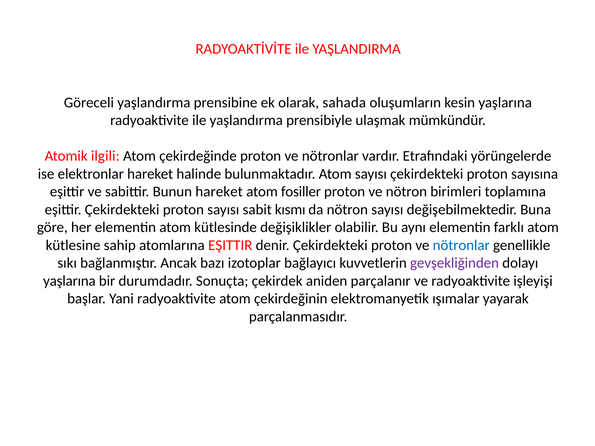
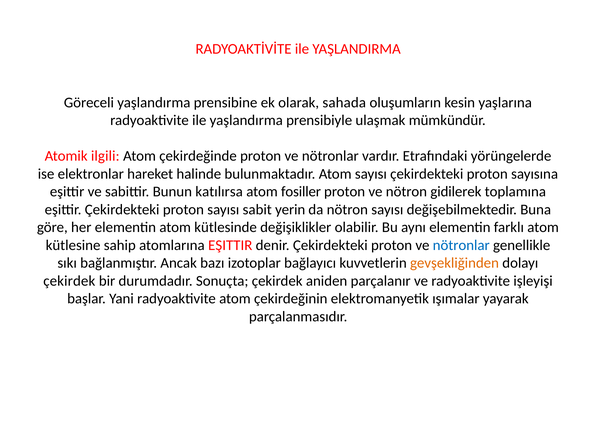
Bunun hareket: hareket -> katılırsa (219, 192)
birimleri: birimleri -> gidilerek (456, 192)
kısmı: kısmı -> yerin (290, 210)
gevşekliğinden colour: purple -> orange (454, 263)
yaşlarına: yaşlarına -> çekirdek (69, 281)
